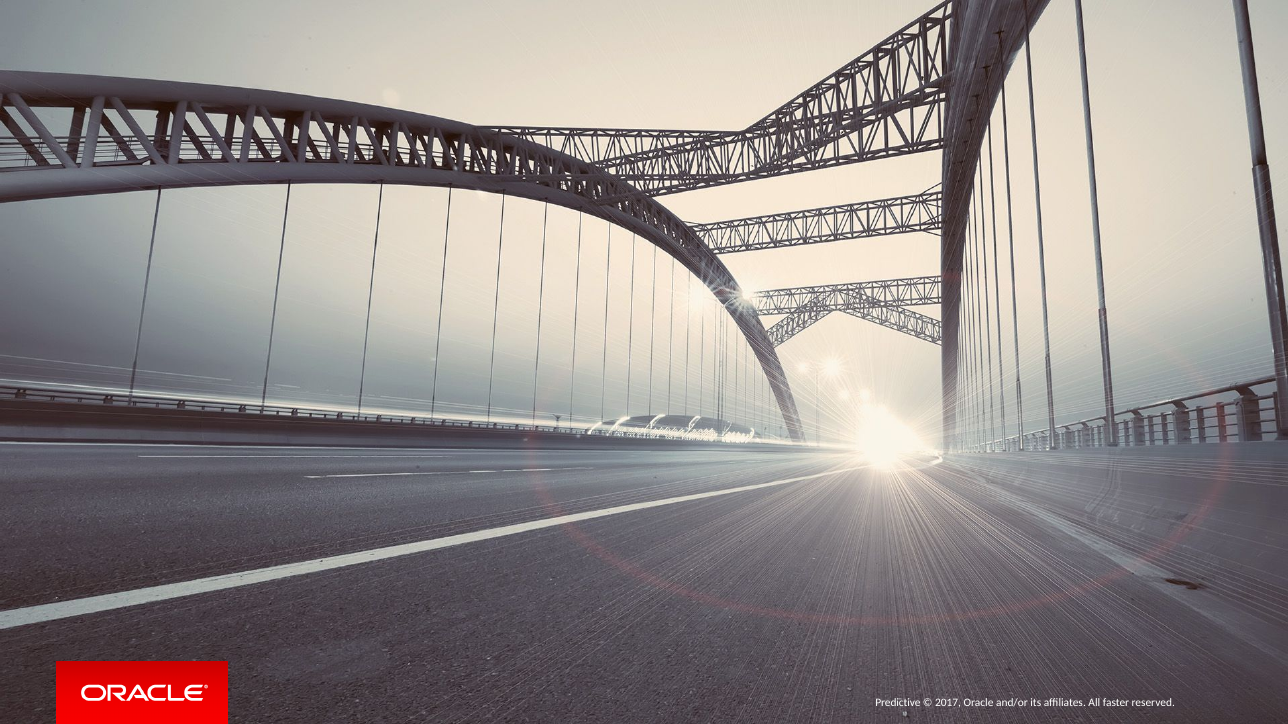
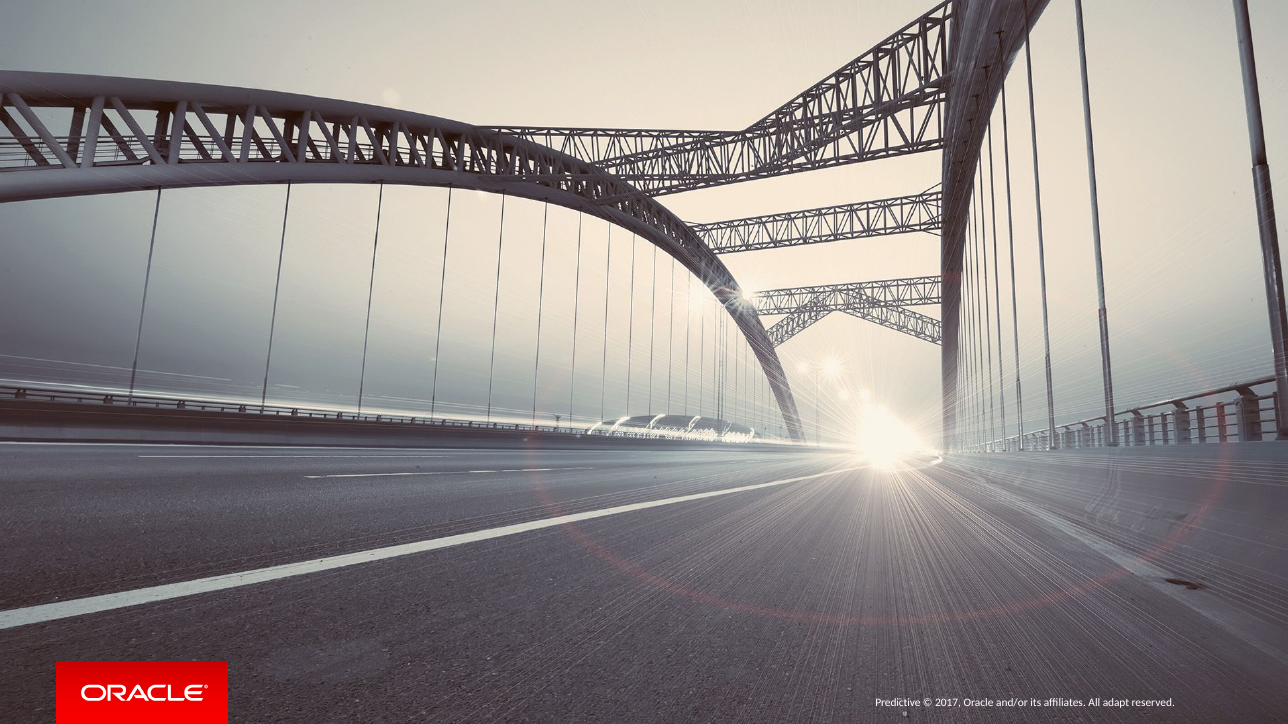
faster: faster -> adapt (1116, 703)
